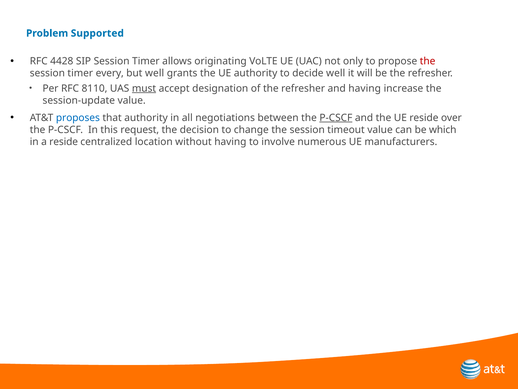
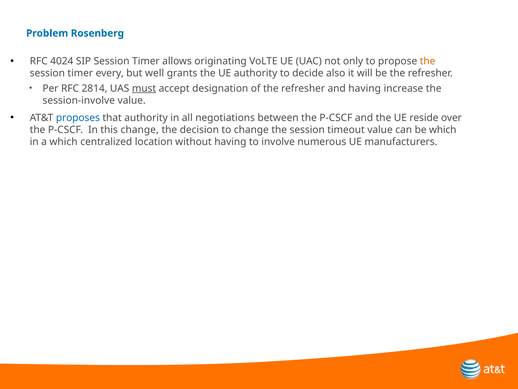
Supported: Supported -> Rosenberg (97, 33)
4428: 4428 -> 4024 (62, 61)
the colour: red -> orange (428, 61)
decide well: well -> also (336, 73)
8110: 8110 -> 2814 (95, 88)
session-update: session-update -> session-involve (79, 100)
P-CSCF underline: present -> none (336, 118)
this request: request -> change (140, 130)
a reside: reside -> which (64, 142)
